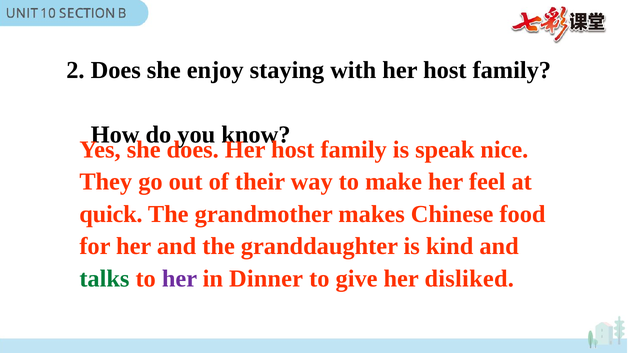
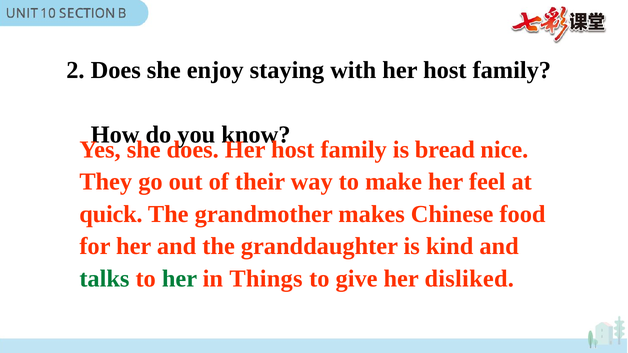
speak: speak -> bread (445, 150)
her colour: purple -> green (179, 279)
Dinner: Dinner -> Things (266, 279)
